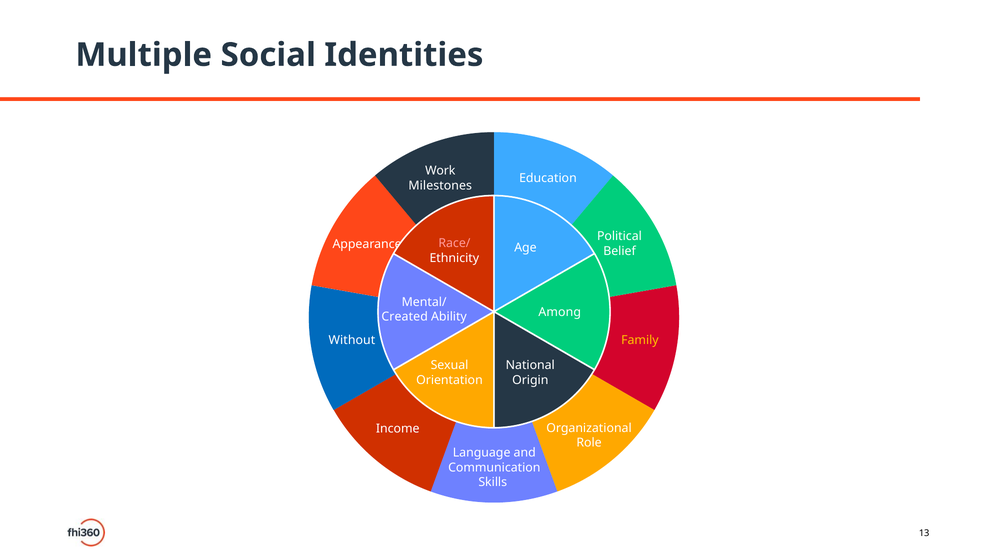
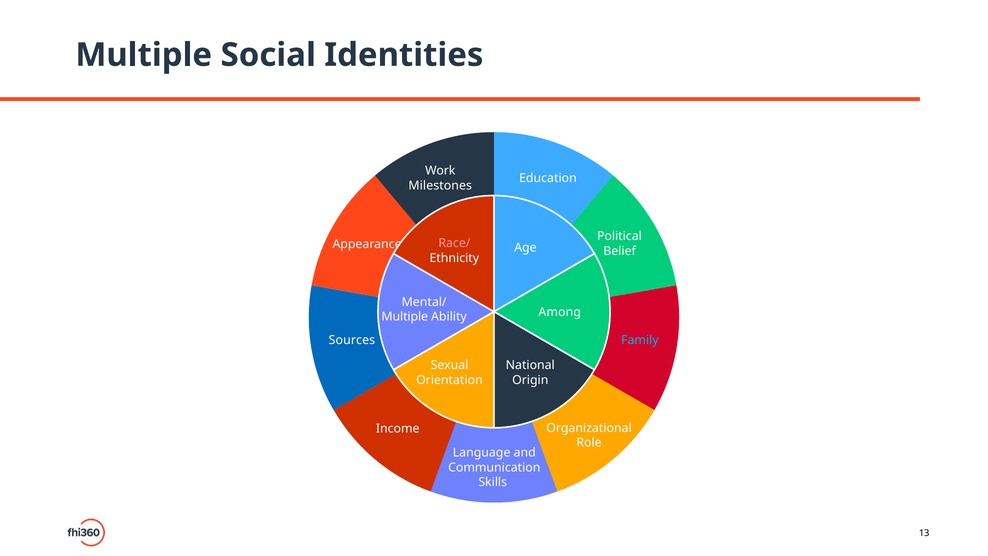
Created: Created -> Multiple (405, 317)
Without: Without -> Sources (352, 340)
Family colour: yellow -> light blue (640, 340)
